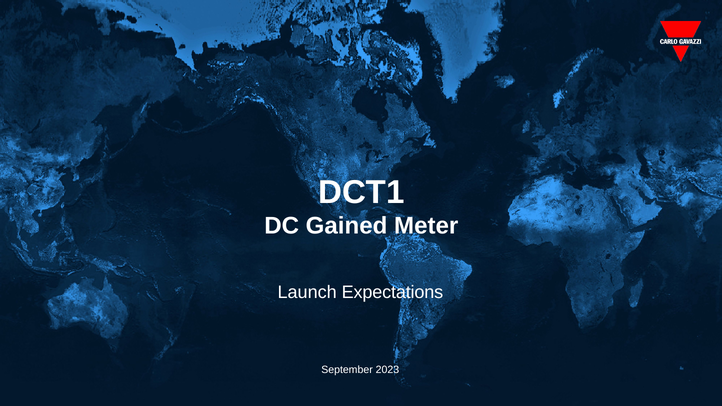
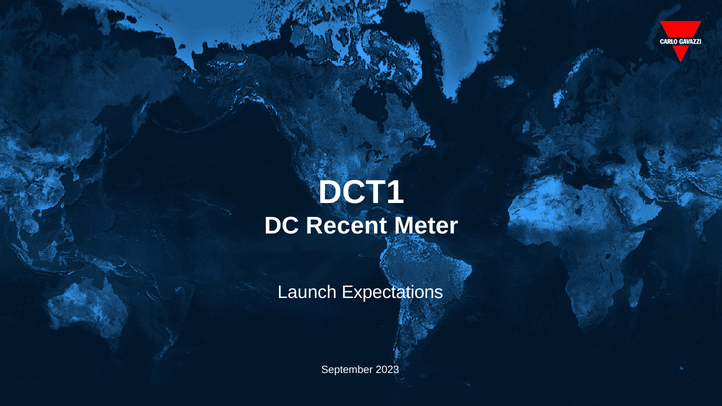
Gained: Gained -> Recent (346, 226)
